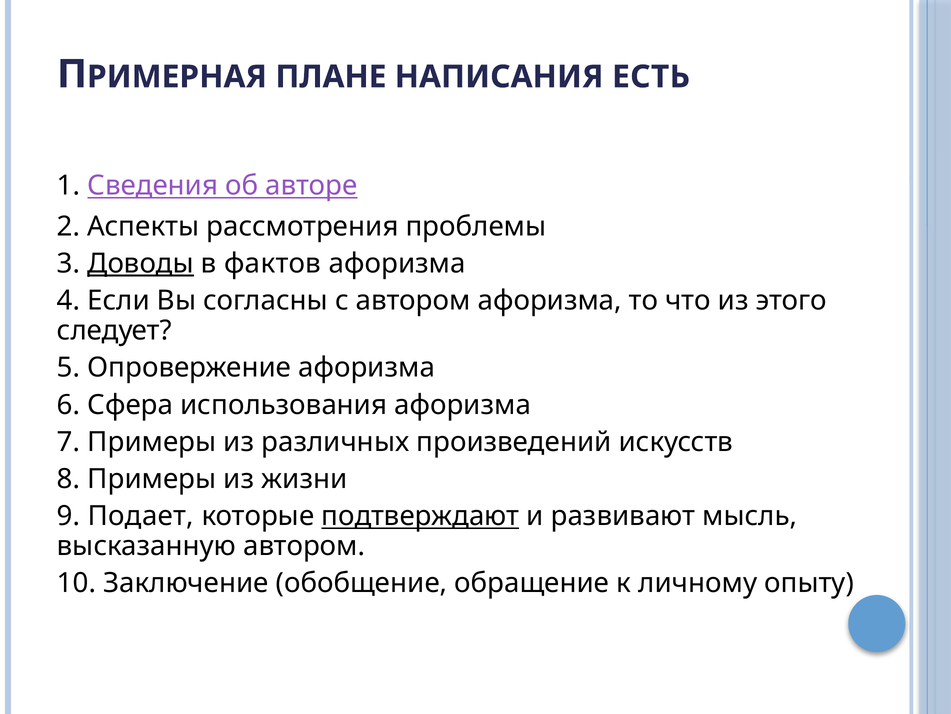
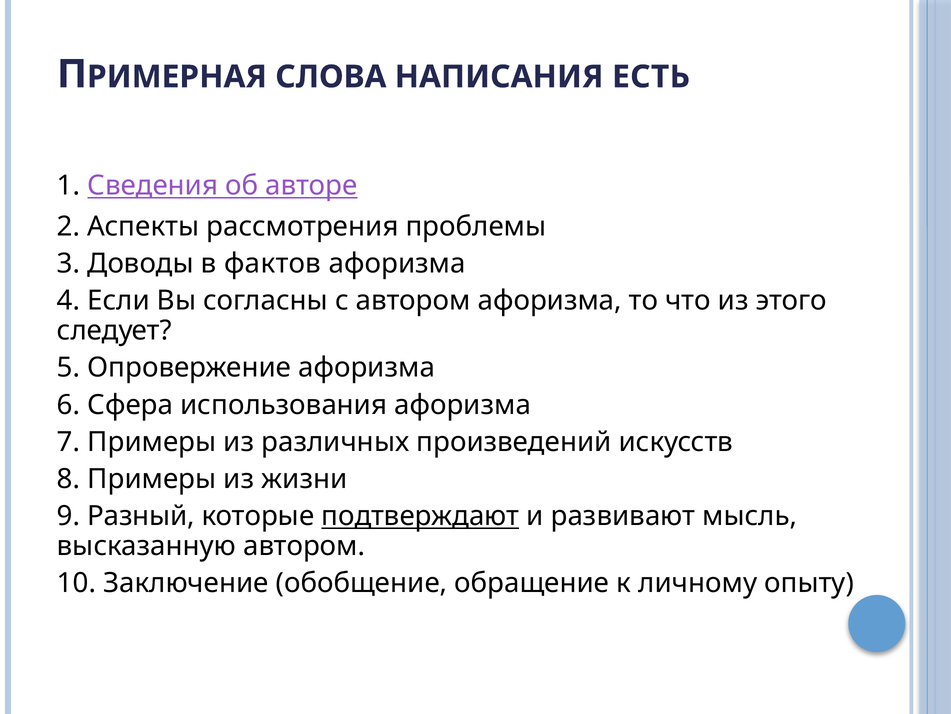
ПЛАНЕ: ПЛАНЕ -> СЛОВА (331, 77)
Доводы underline: present -> none (141, 263)
Подает: Подает -> Разный (141, 516)
